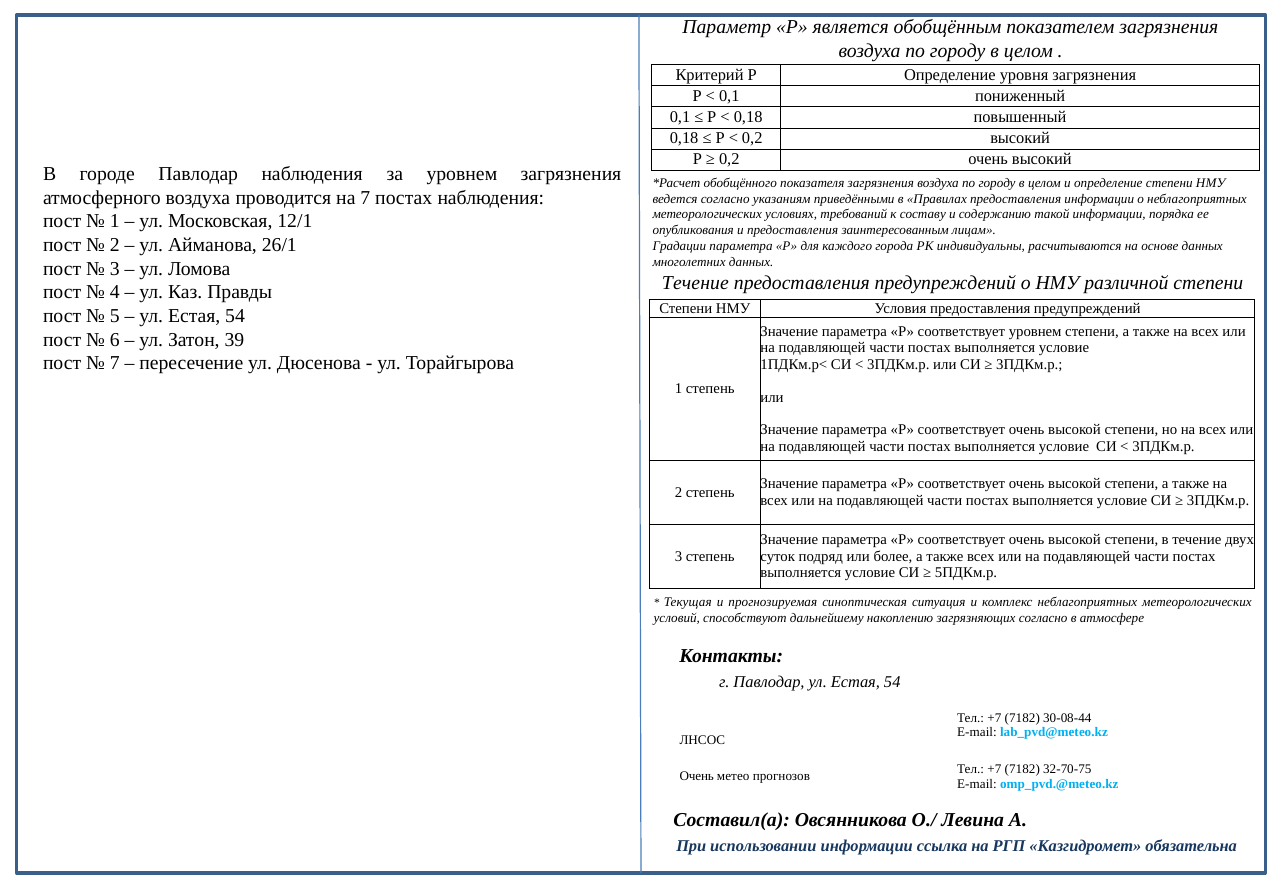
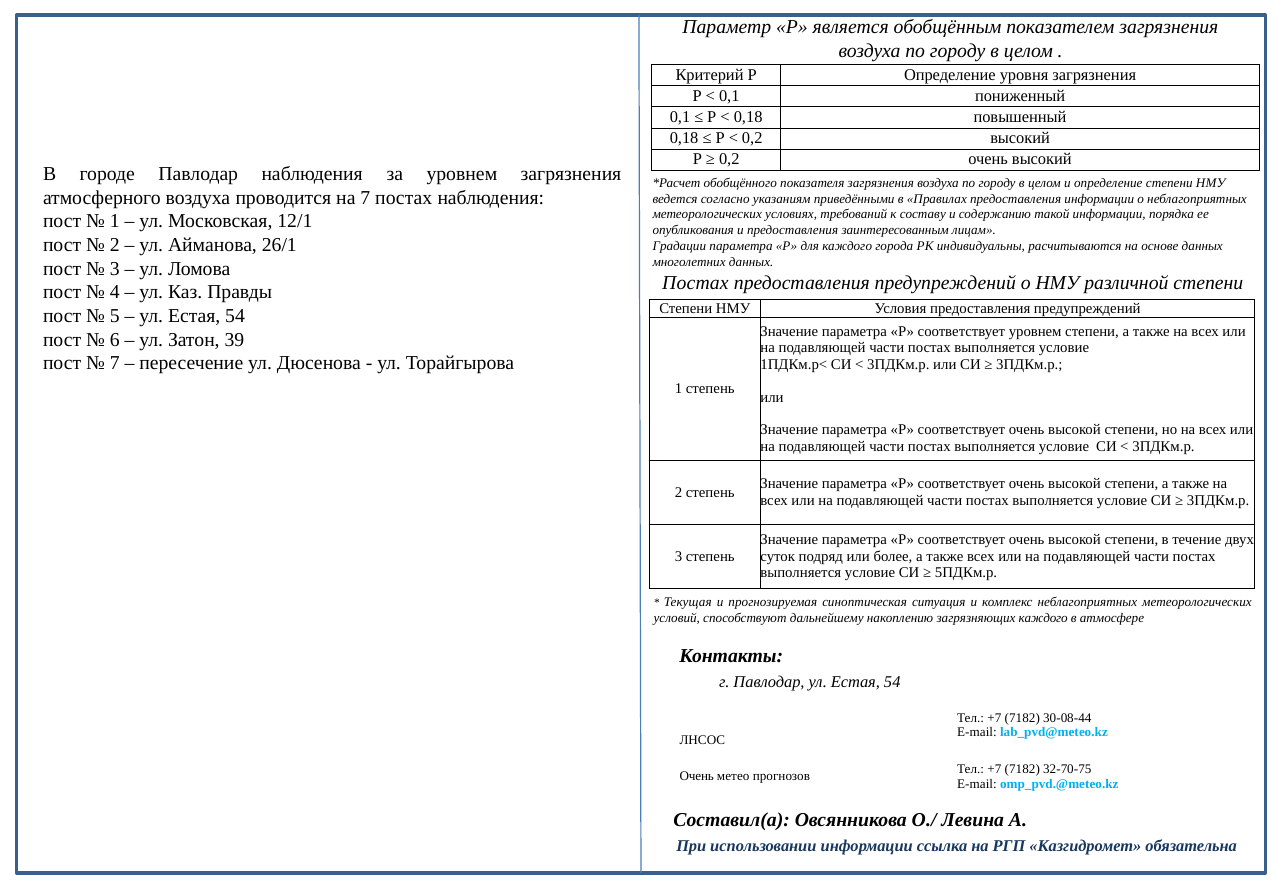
Течение: Течение -> Постах (695, 283)
загрязняющих согласно: согласно -> каждого (1043, 618)
